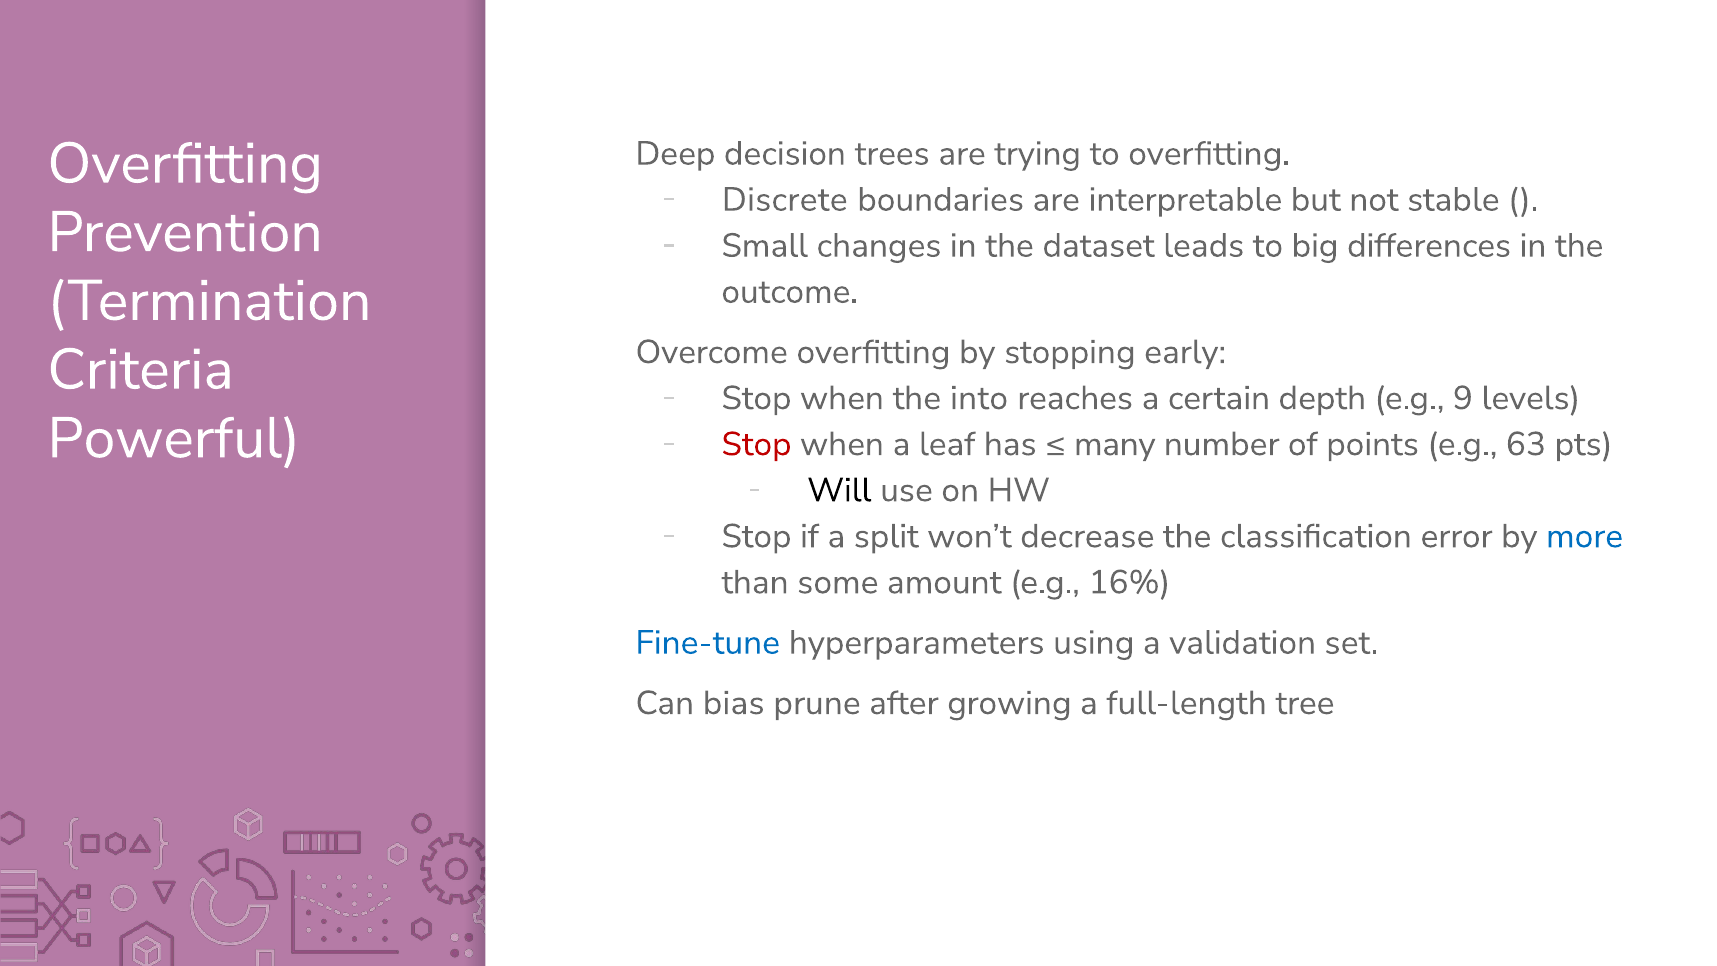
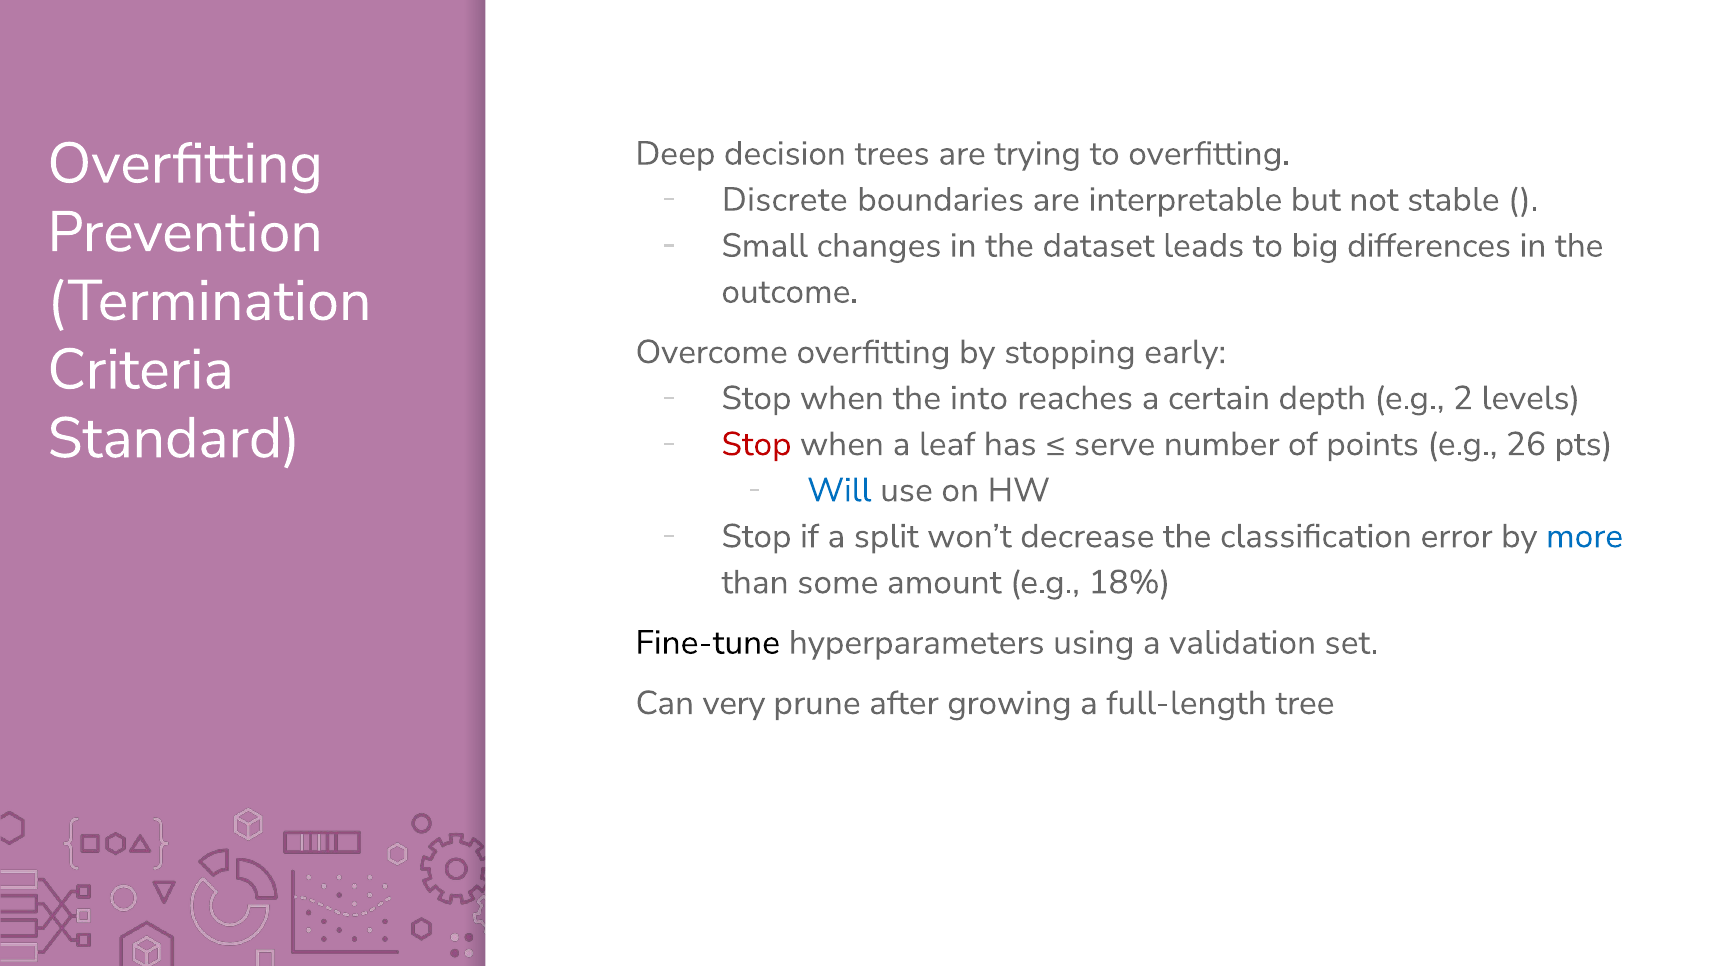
9: 9 -> 2 (1463, 398)
Powerful: Powerful -> Standard (174, 438)
many: many -> serve (1115, 444)
63: 63 -> 26 (1526, 444)
Will colour: black -> blue (839, 490)
16%: 16% -> 18% (1129, 582)
Fine-tune colour: blue -> black (708, 643)
bias: bias -> very (734, 703)
